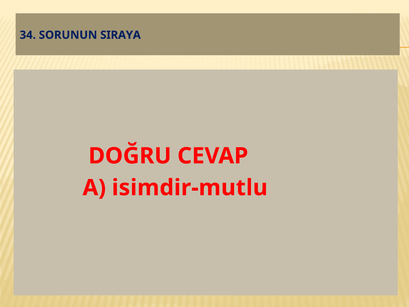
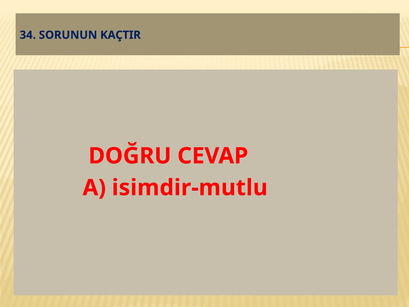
SIRAYA: SIRAYA -> KAÇTIR (120, 35)
